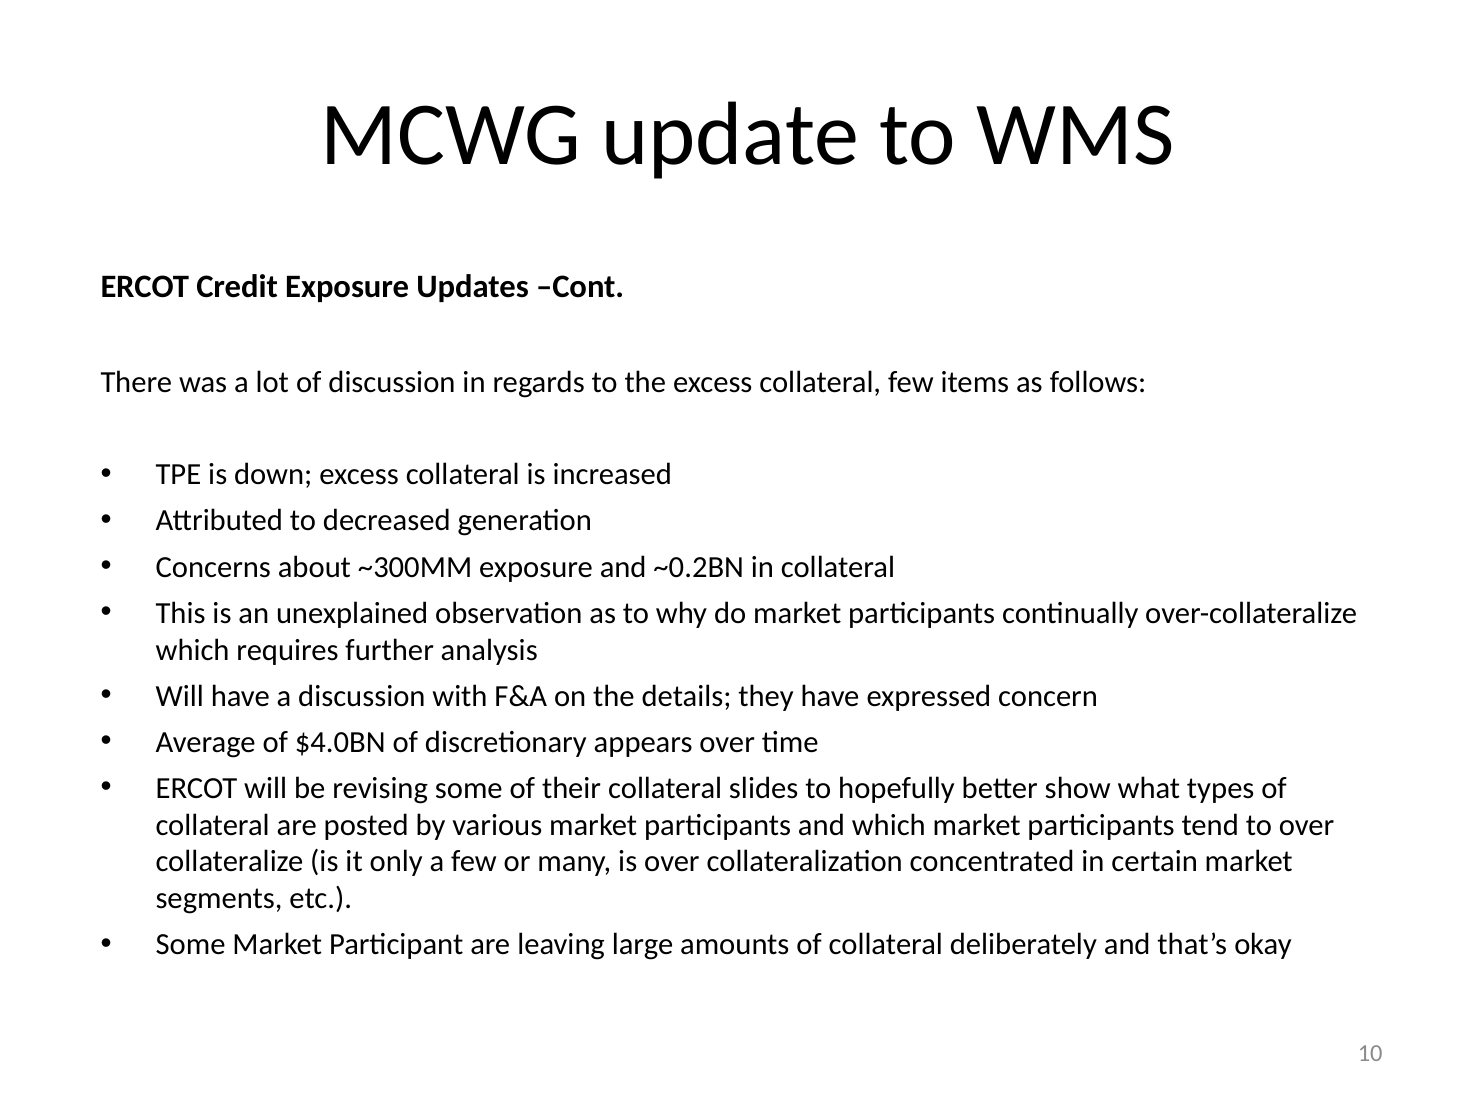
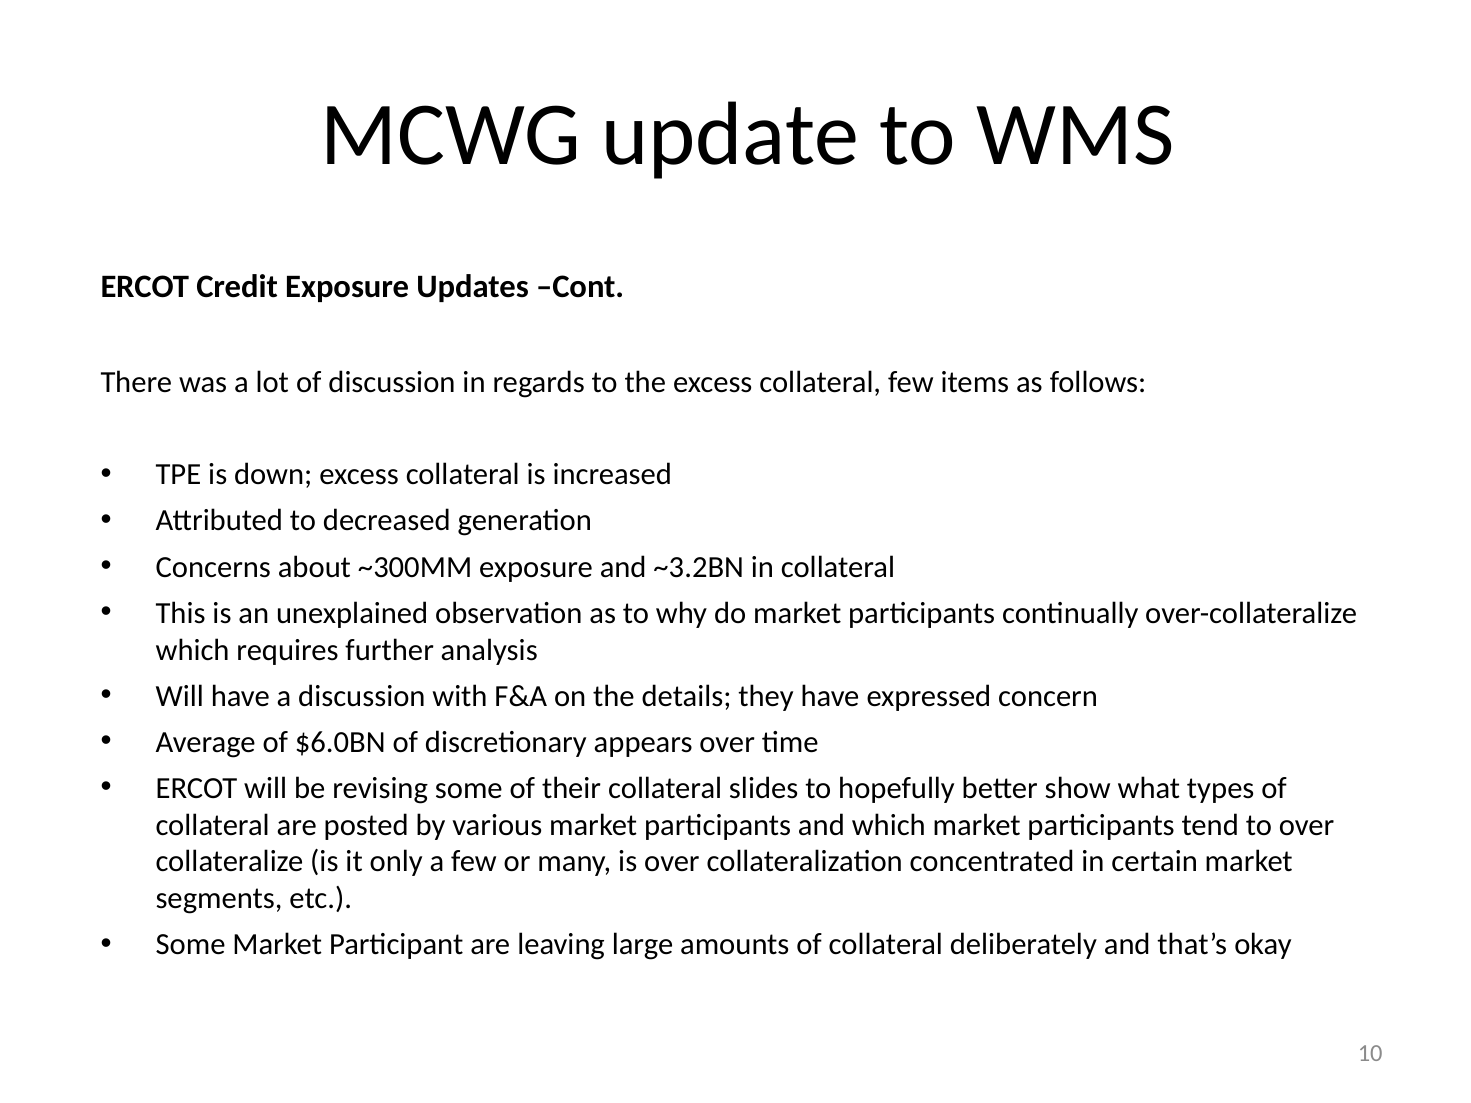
~0.2BN: ~0.2BN -> ~3.2BN (699, 567)
$4.0BN: $4.0BN -> $6.0BN (340, 742)
